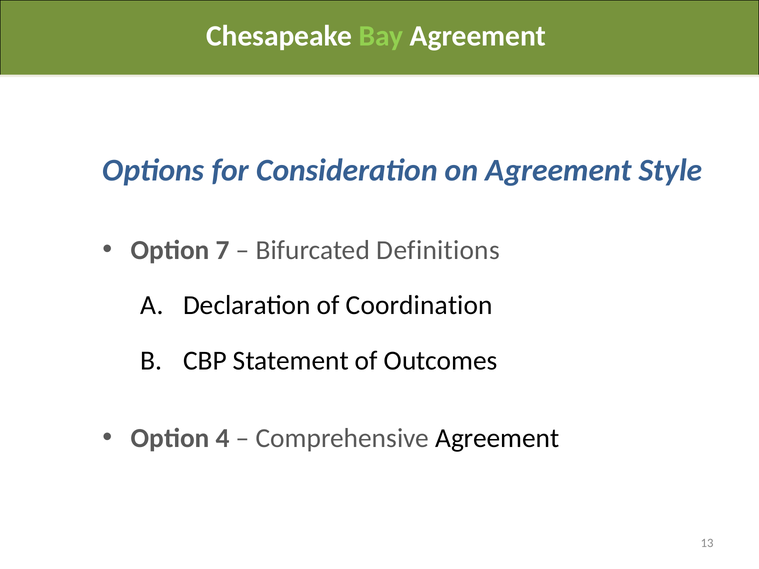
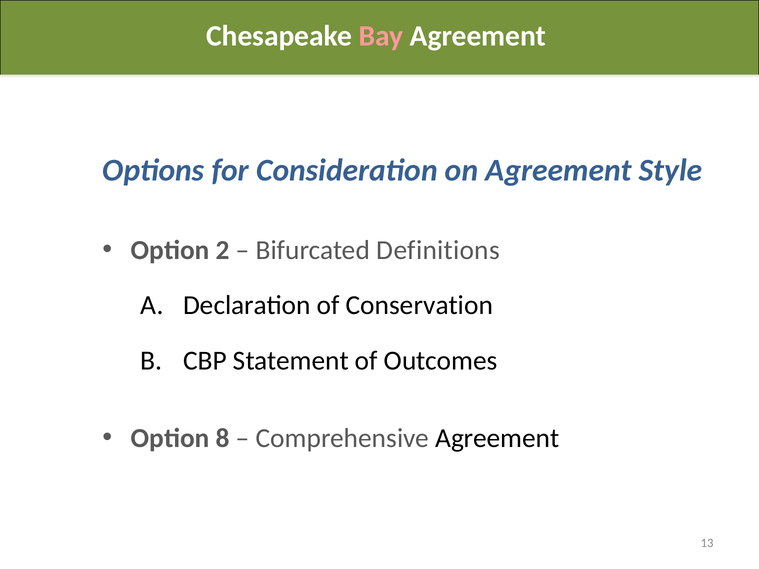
Bay colour: light green -> pink (381, 36)
7: 7 -> 2 (223, 250)
Coordination: Coordination -> Conservation (419, 305)
4: 4 -> 8 (223, 438)
